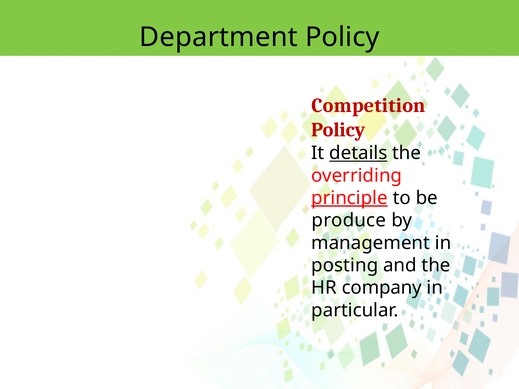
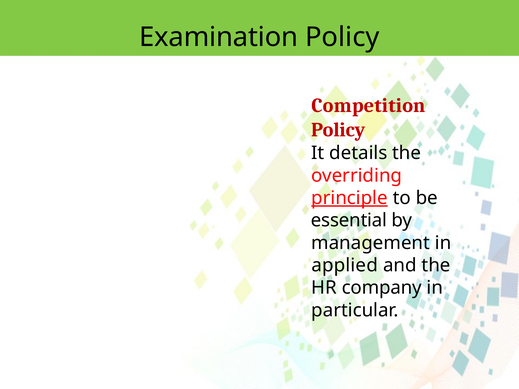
Department: Department -> Examination (219, 37)
details underline: present -> none (358, 153)
produce: produce -> essential (349, 221)
posting: posting -> applied (345, 266)
